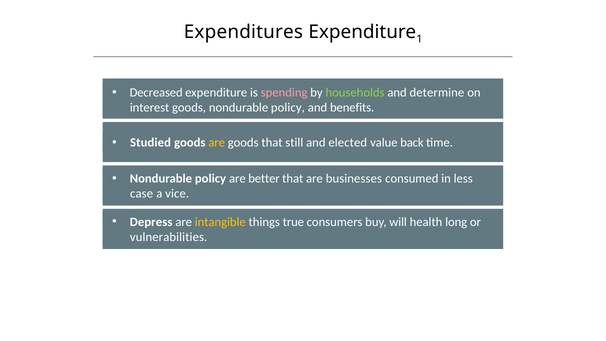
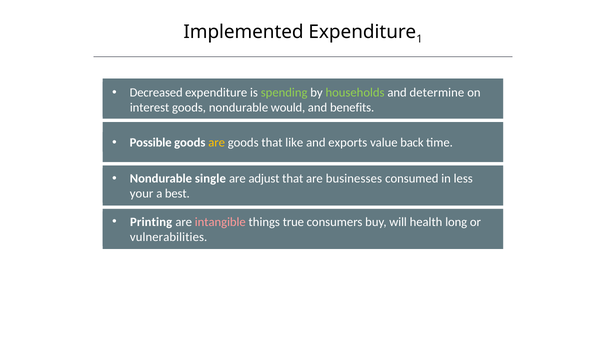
Expenditures: Expenditures -> Implemented (244, 32)
spending colour: pink -> light green (284, 93)
goods nondurable policy: policy -> would (288, 108)
Studied: Studied -> Possible (151, 143)
still: still -> like (294, 143)
elected: elected -> exports (348, 143)
policy: policy -> single (210, 179)
better: better -> adjust (264, 179)
case: case -> your (142, 194)
vice: vice -> best (177, 194)
Depress: Depress -> Printing (151, 222)
intangible colour: yellow -> pink (220, 222)
